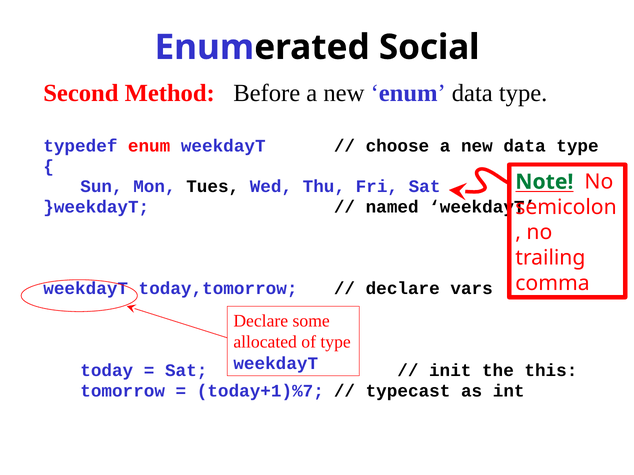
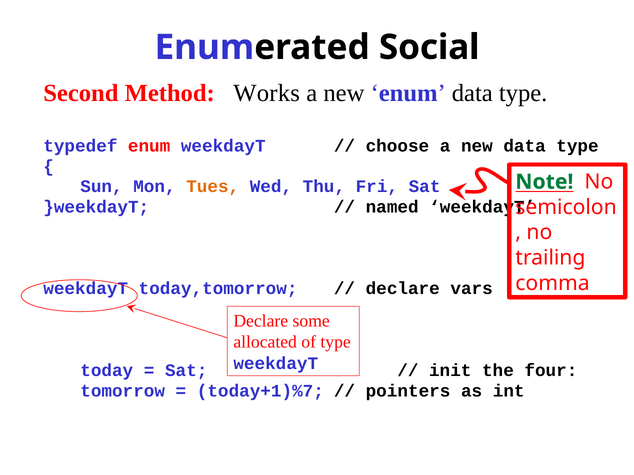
Before: Before -> Works (267, 93)
Tues colour: black -> orange (213, 187)
this: this -> four (551, 371)
typecast: typecast -> pointers (408, 391)
